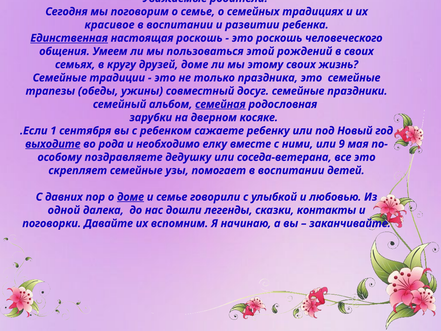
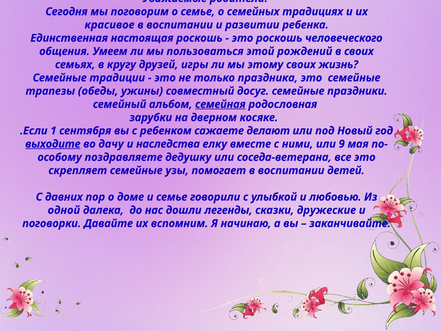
Единственная underline: present -> none (69, 38)
друзей доме: доме -> игры (195, 65)
ребенку: ребенку -> делают (268, 131)
рода: рода -> дачу (111, 144)
необходимо: необходимо -> наследства (168, 144)
доме underline: present -> none (130, 197)
контакты: контакты -> дружеские (326, 210)
